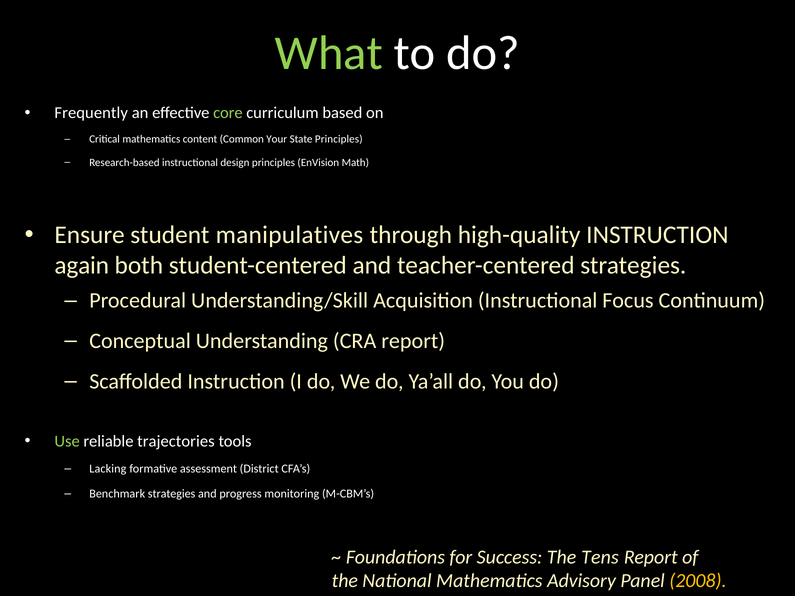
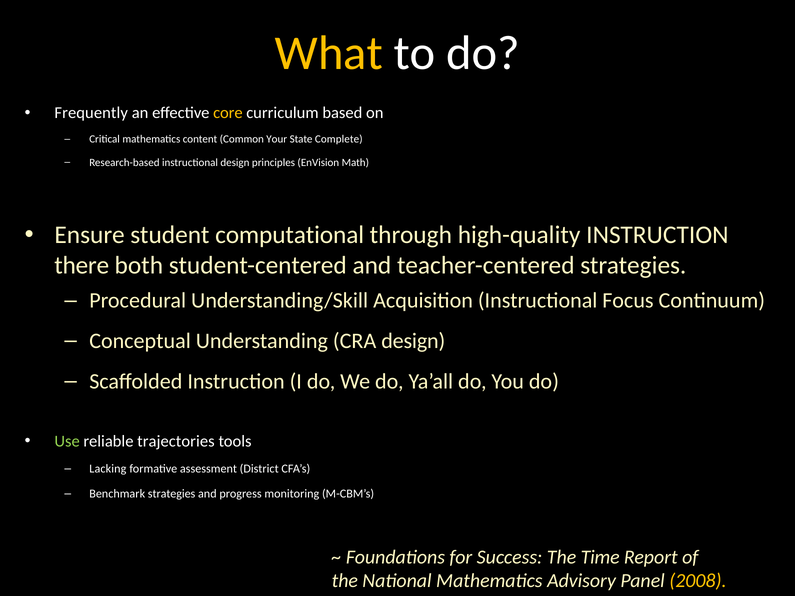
What colour: light green -> yellow (329, 53)
core colour: light green -> yellow (228, 113)
State Principles: Principles -> Complete (339, 139)
manipulatives: manipulatives -> computational (290, 235)
again: again -> there (82, 266)
CRA report: report -> design (413, 341)
Tens: Tens -> Time (600, 557)
